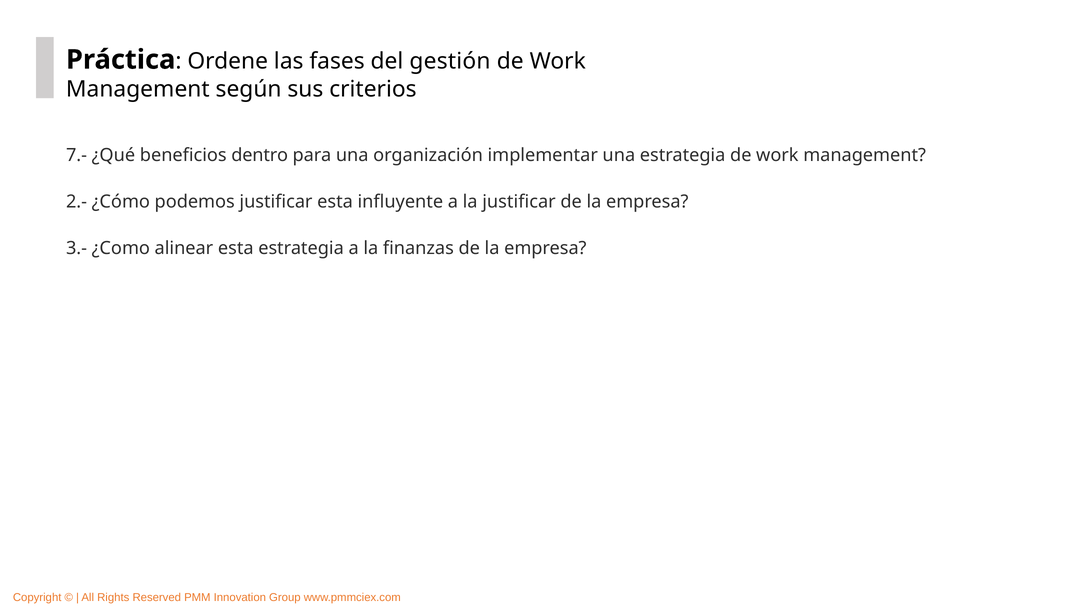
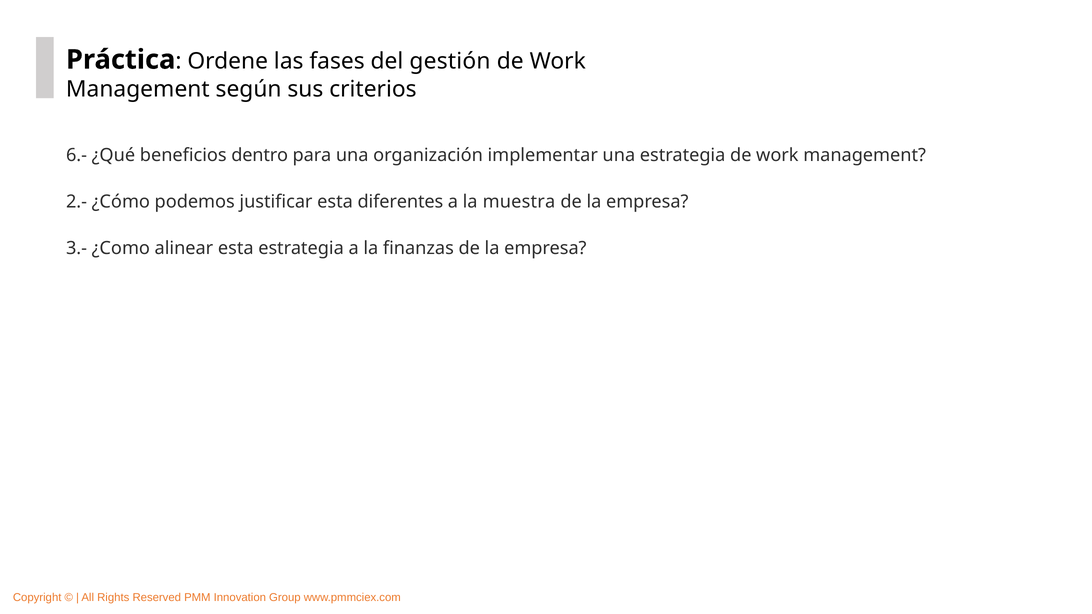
7.-: 7.- -> 6.- (77, 156)
influyente: influyente -> diferentes (400, 202)
la justificar: justificar -> muestra (519, 202)
